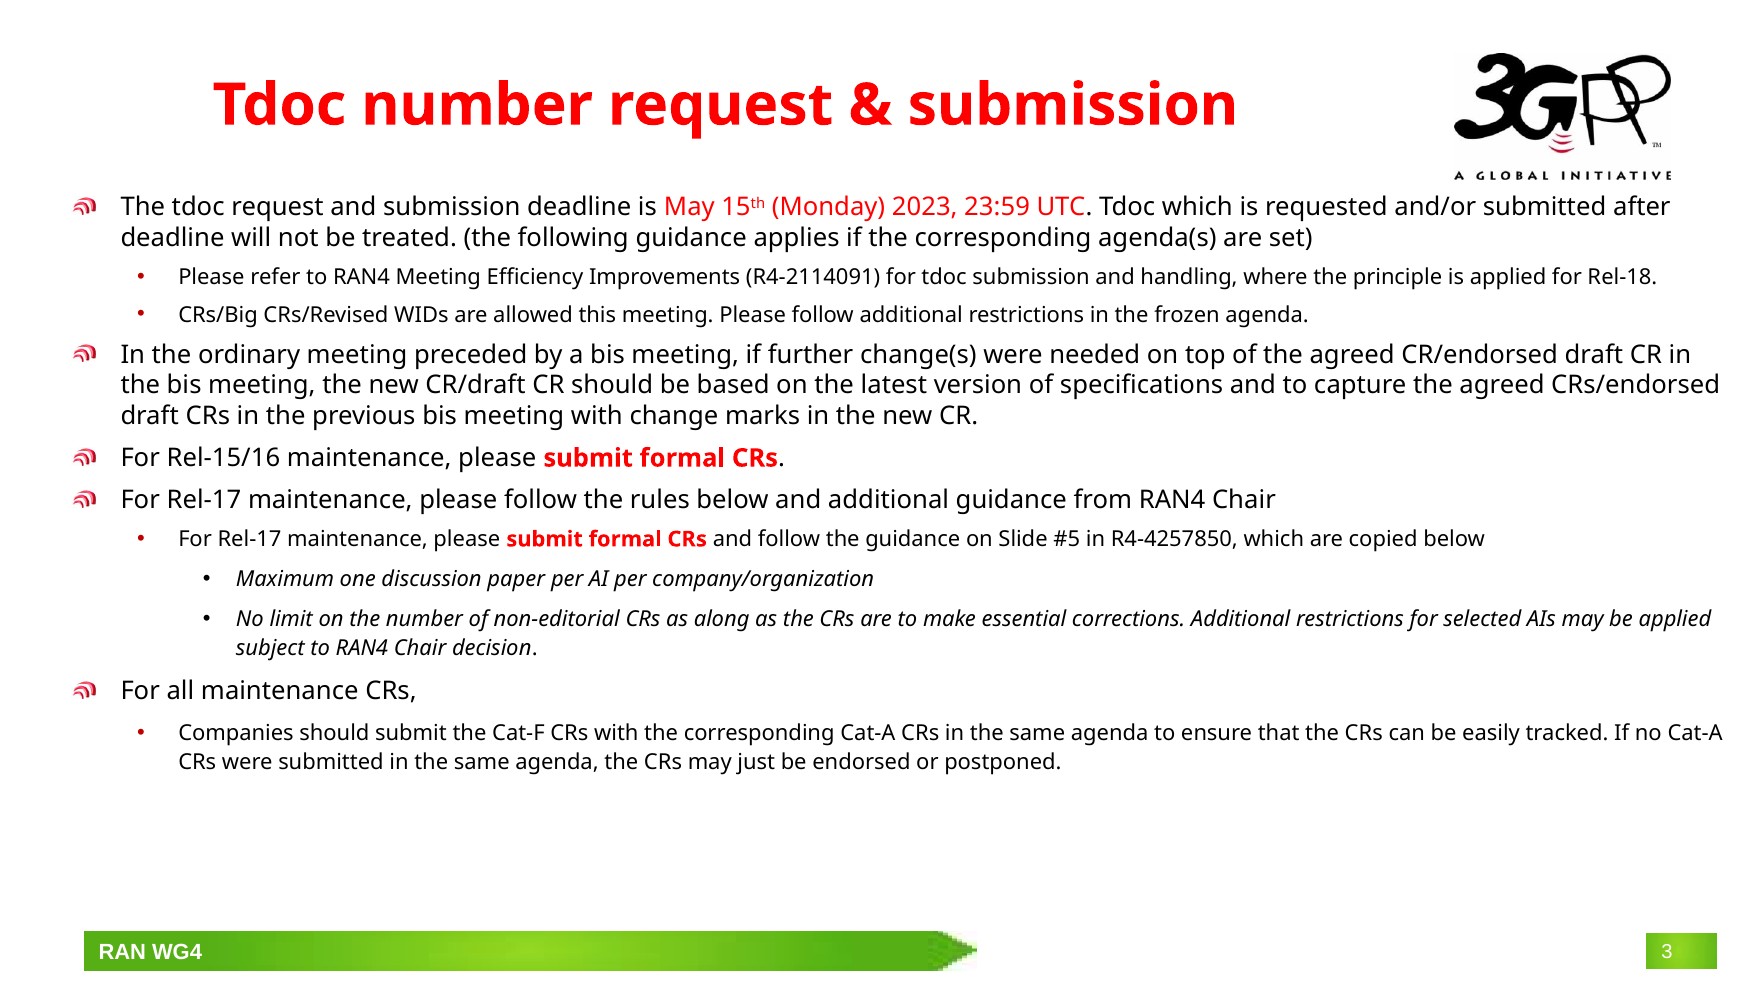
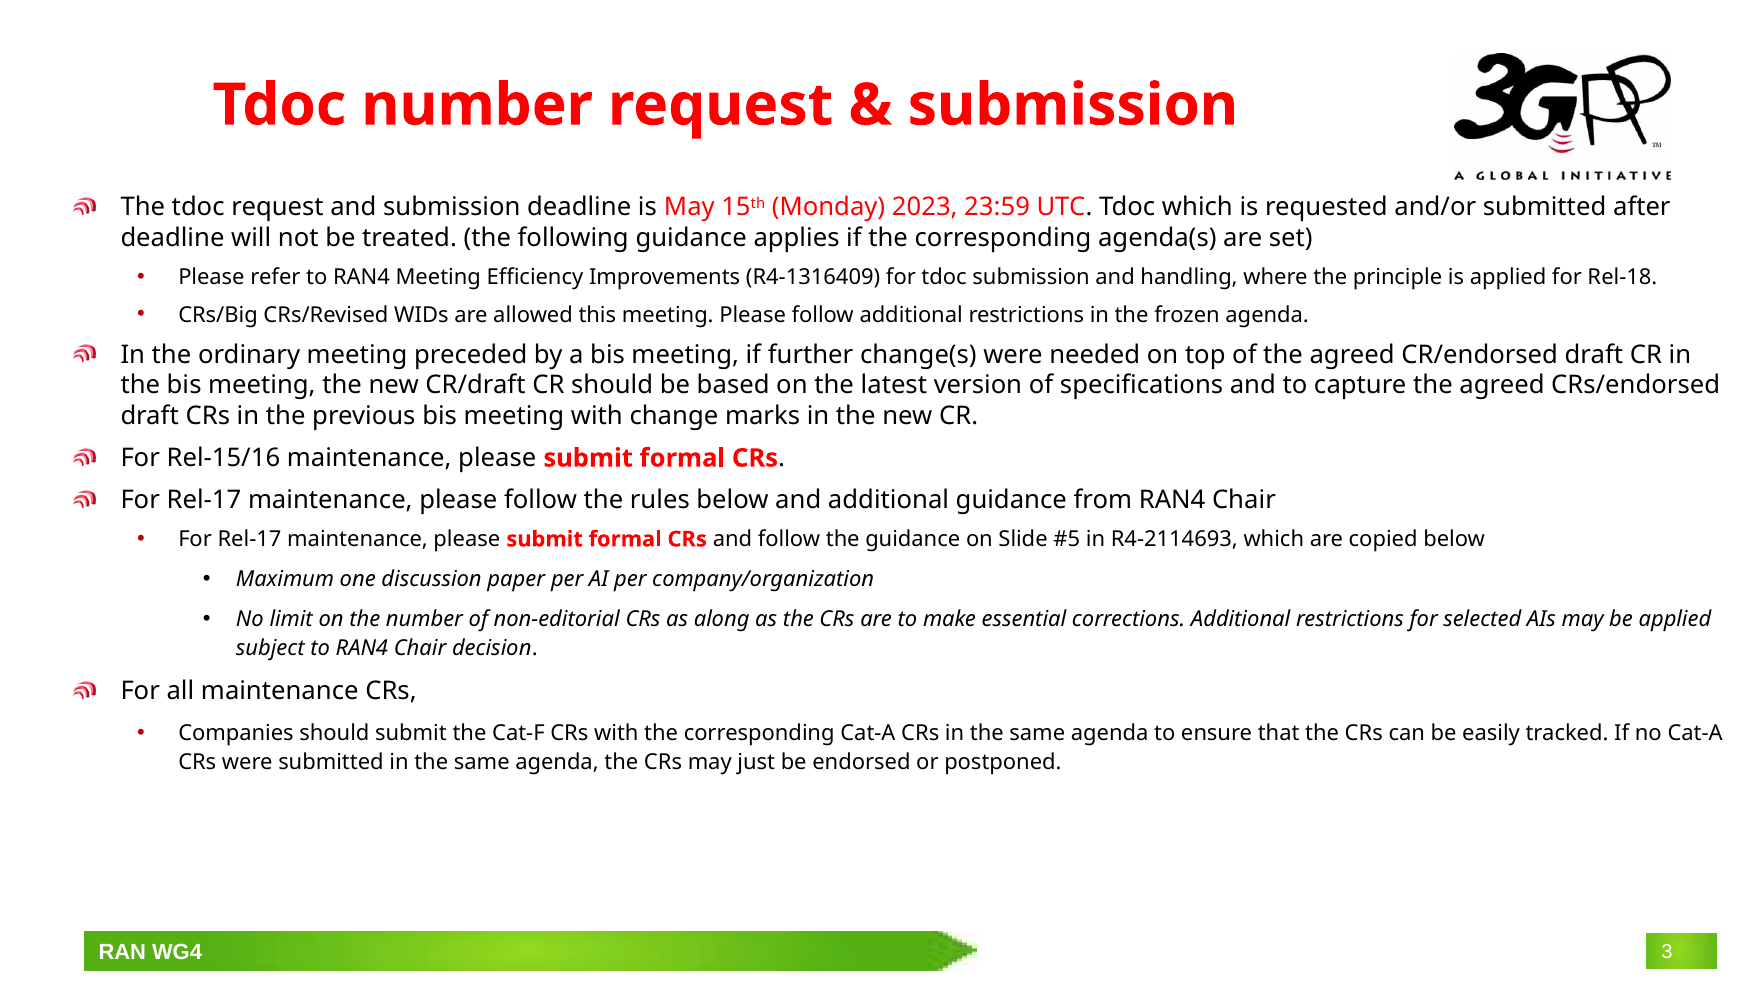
R4-2114091: R4-2114091 -> R4-1316409 (813, 277)
R4-4257850: R4-4257850 -> R4-2114693 (1174, 539)
